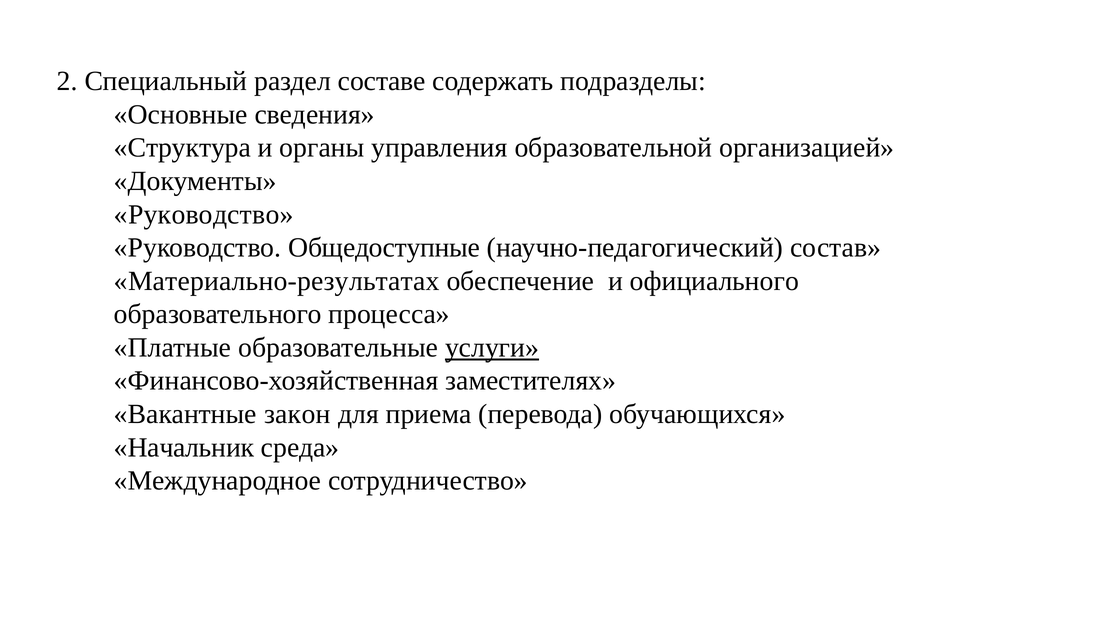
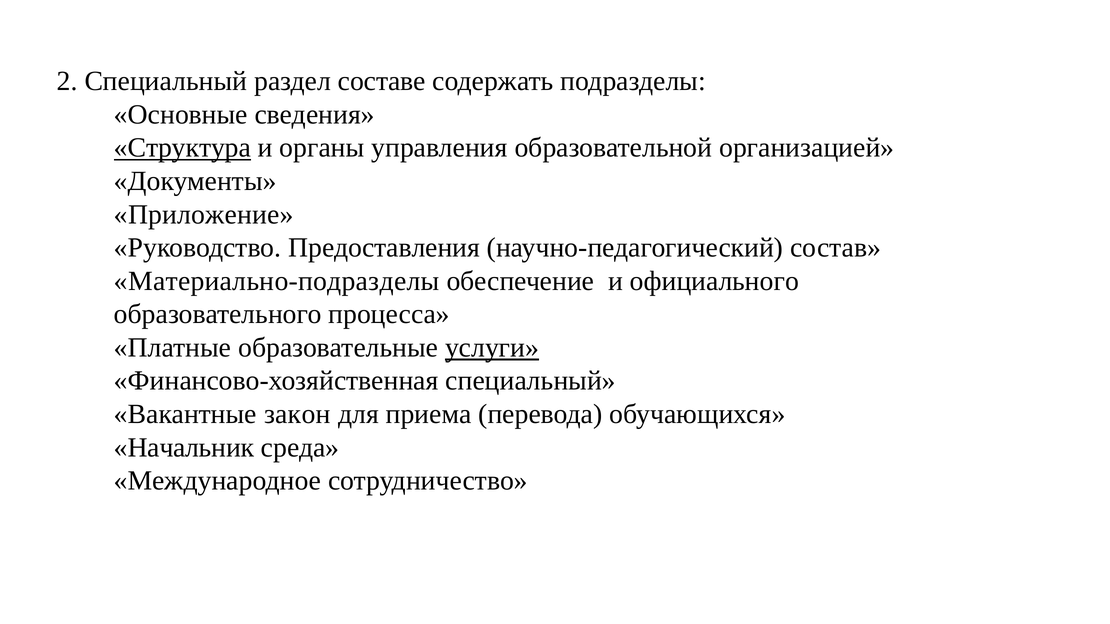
Структура underline: none -> present (182, 148)
Руководство: Руководство -> Приложение (204, 215)
Общедоступные: Общедоступные -> Предоставления (384, 248)
Материально-результатах: Материально-результатах -> Материально-подразделы (277, 281)
Финансово-хозяйственная заместителях: заместителях -> специальный (531, 381)
